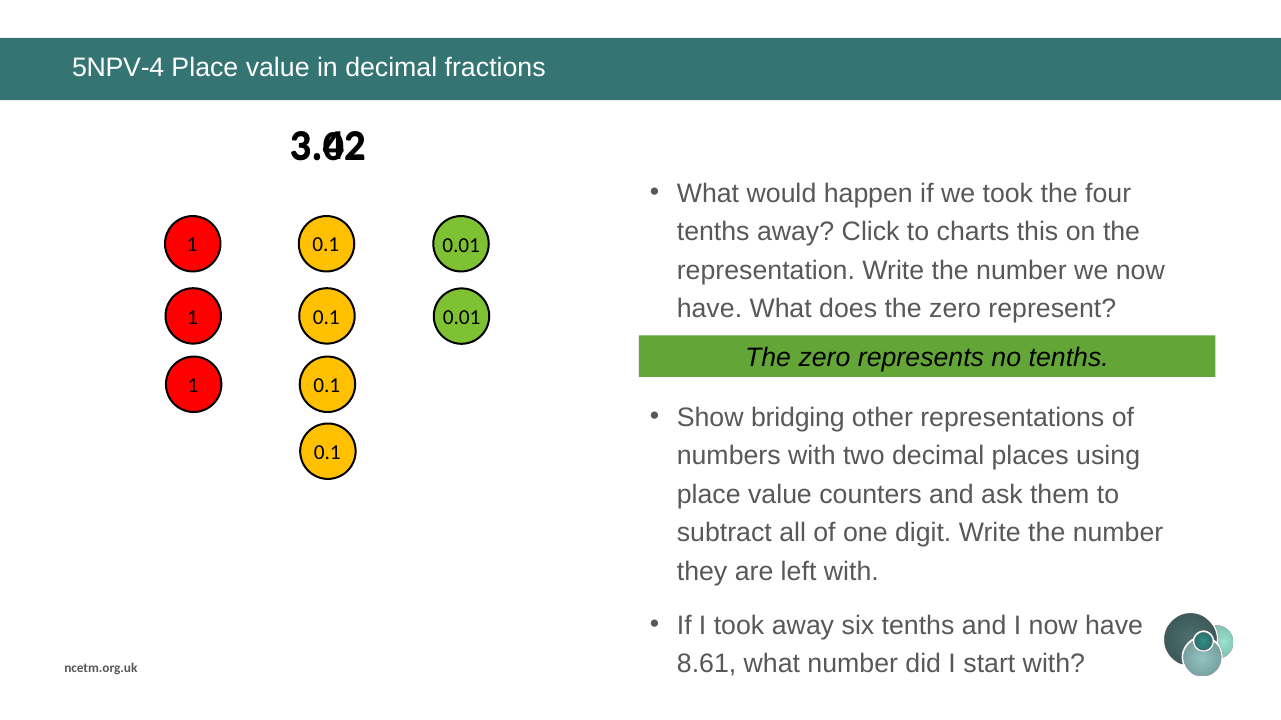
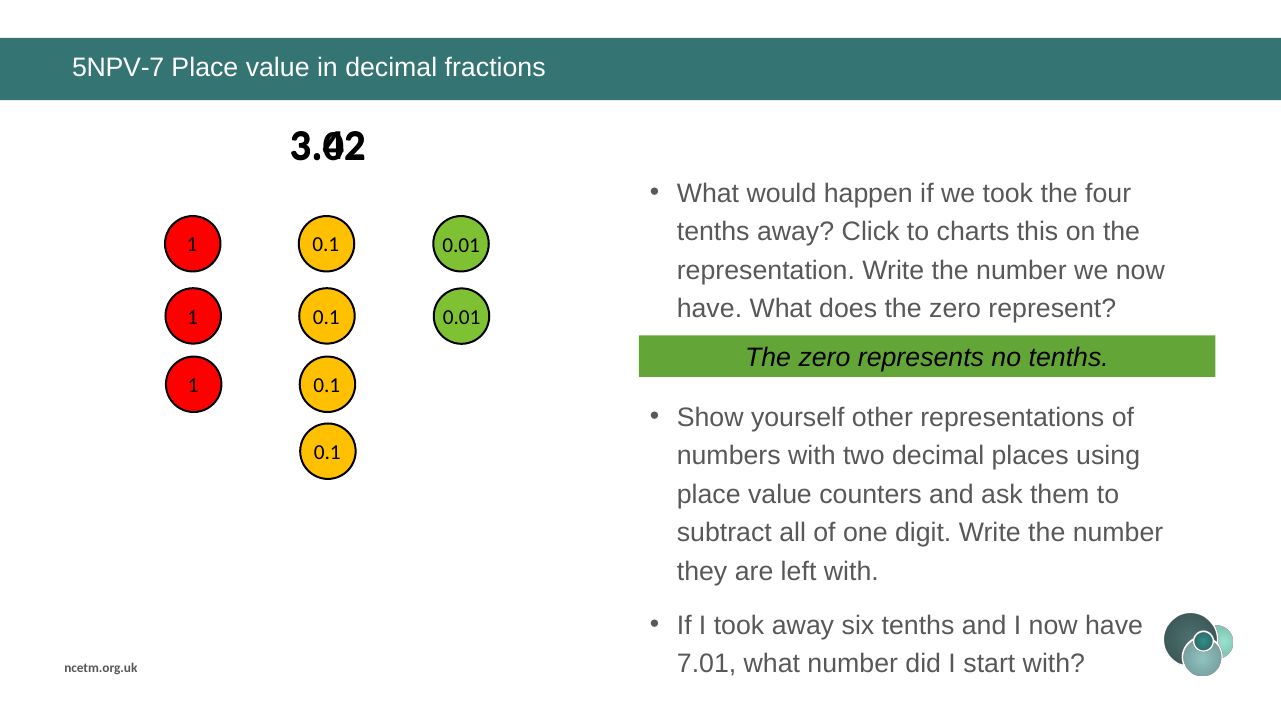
5NPV-4: 5NPV-4 -> 5NPV-7 (118, 68)
bridging: bridging -> yourself (798, 418)
8.61: 8.61 -> 7.01 (707, 665)
